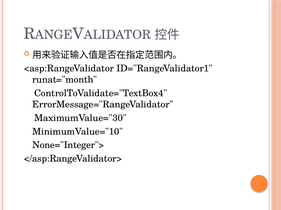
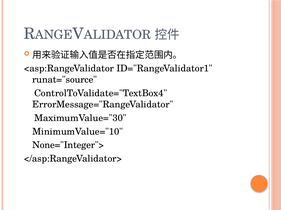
runat="month: runat="month -> runat="source (65, 80)
